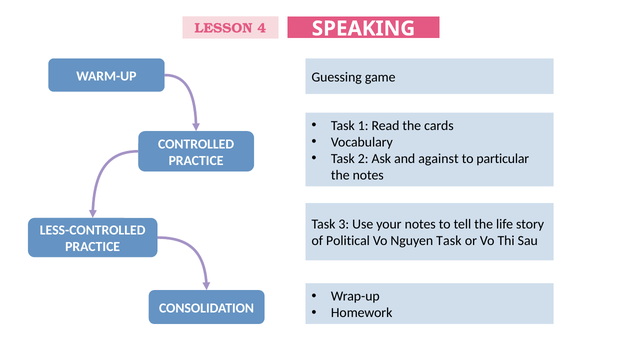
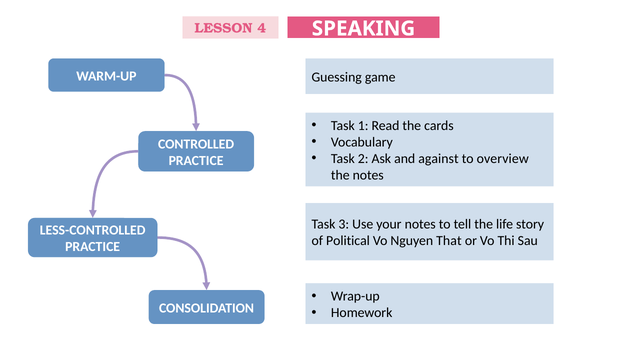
particular: particular -> overview (503, 159)
Nguyen Task: Task -> That (449, 241)
